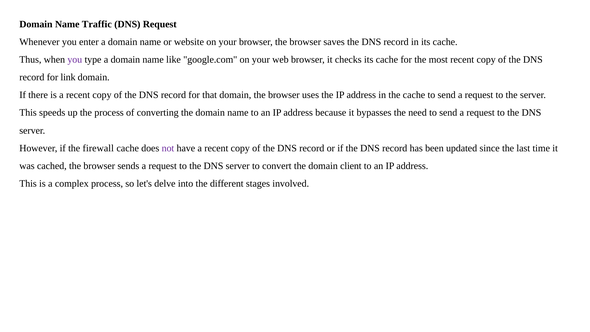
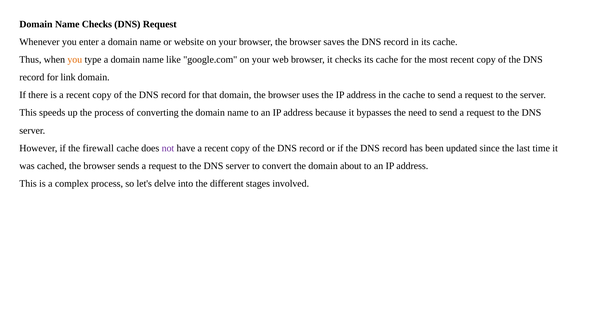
Name Traffic: Traffic -> Checks (97, 24)
you colour: purple -> orange (75, 60)
client: client -> about (351, 166)
